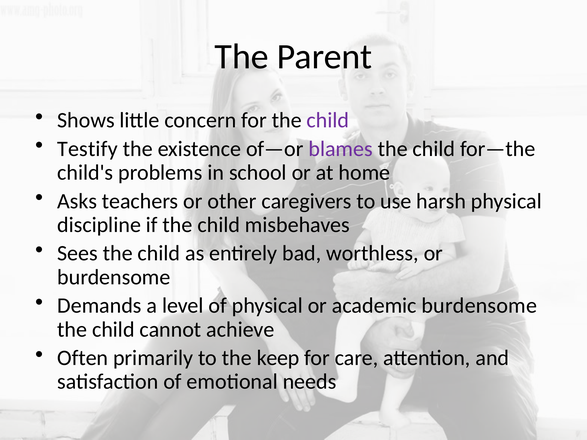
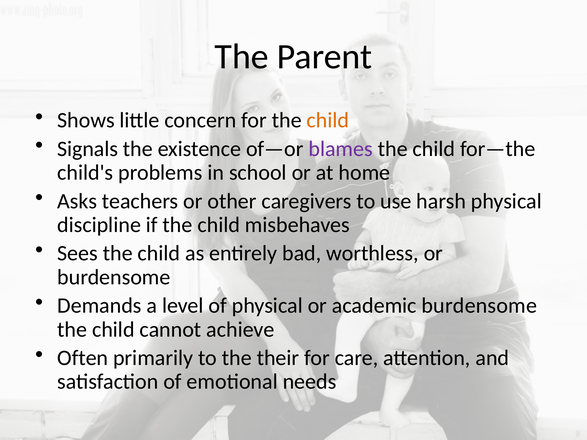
child colour: purple -> orange (328, 120)
Testify: Testify -> Signals (88, 149)
keep: keep -> their (278, 358)
